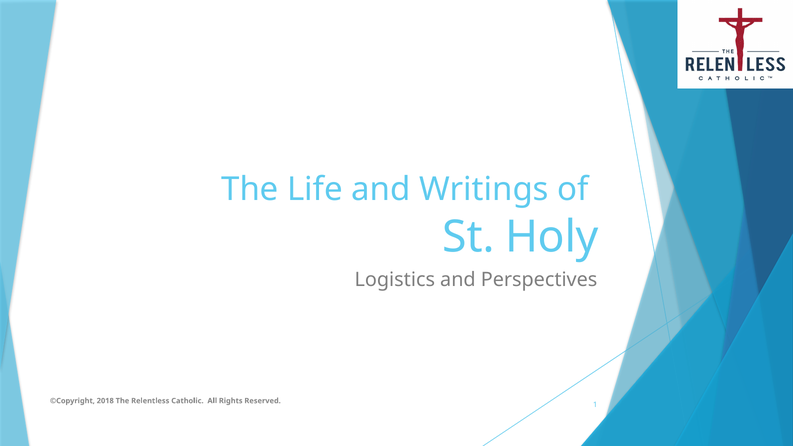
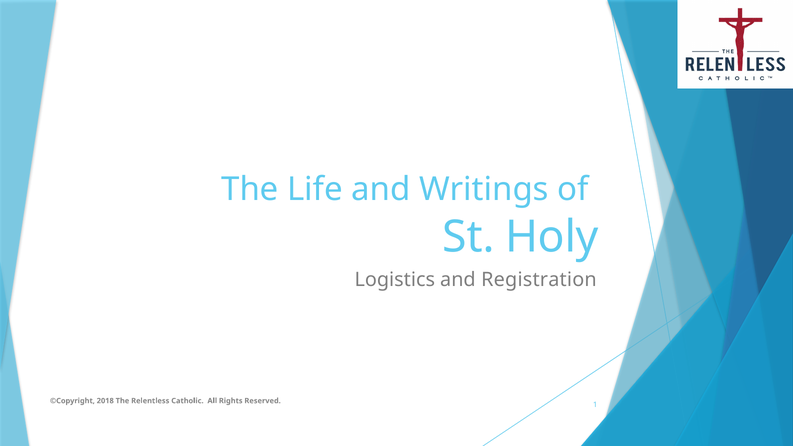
Perspectives: Perspectives -> Registration (539, 280)
